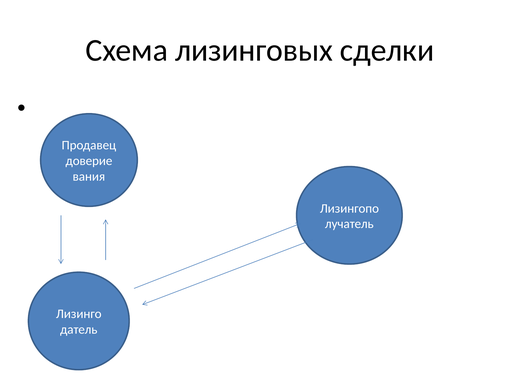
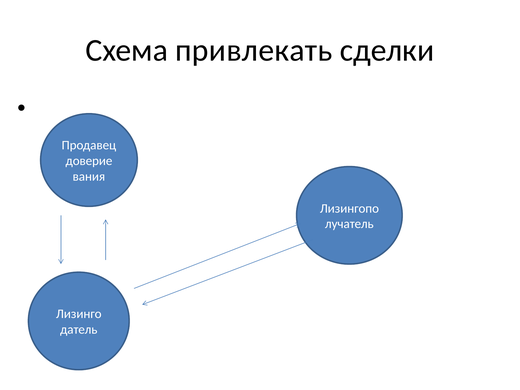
лизинговых: лизинговых -> привлекать (254, 50)
